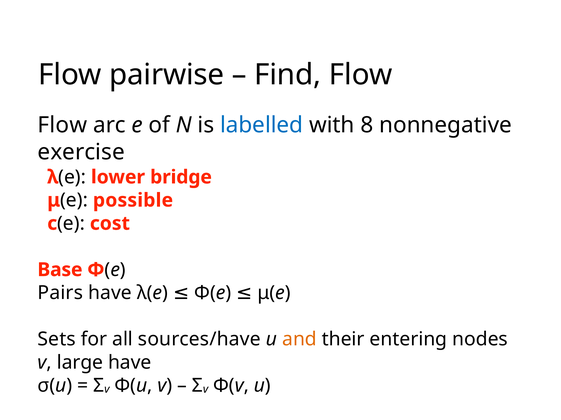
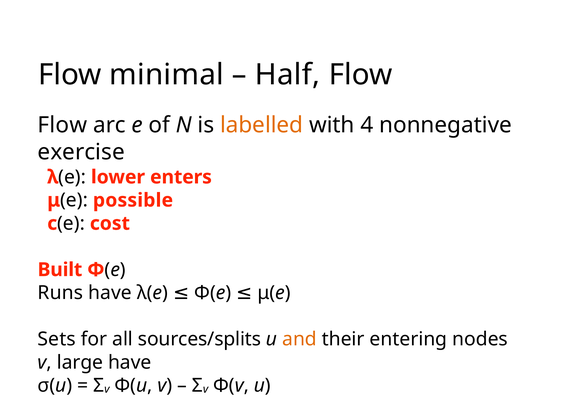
pairwise: pairwise -> minimal (167, 75)
Find: Find -> Half (288, 75)
labelled colour: blue -> orange (262, 125)
8: 8 -> 4 (367, 125)
bridge: bridge -> enters (181, 177)
Base: Base -> Built (60, 270)
Pairs: Pairs -> Runs (60, 293)
sources/have: sources/have -> sources/splits (199, 340)
